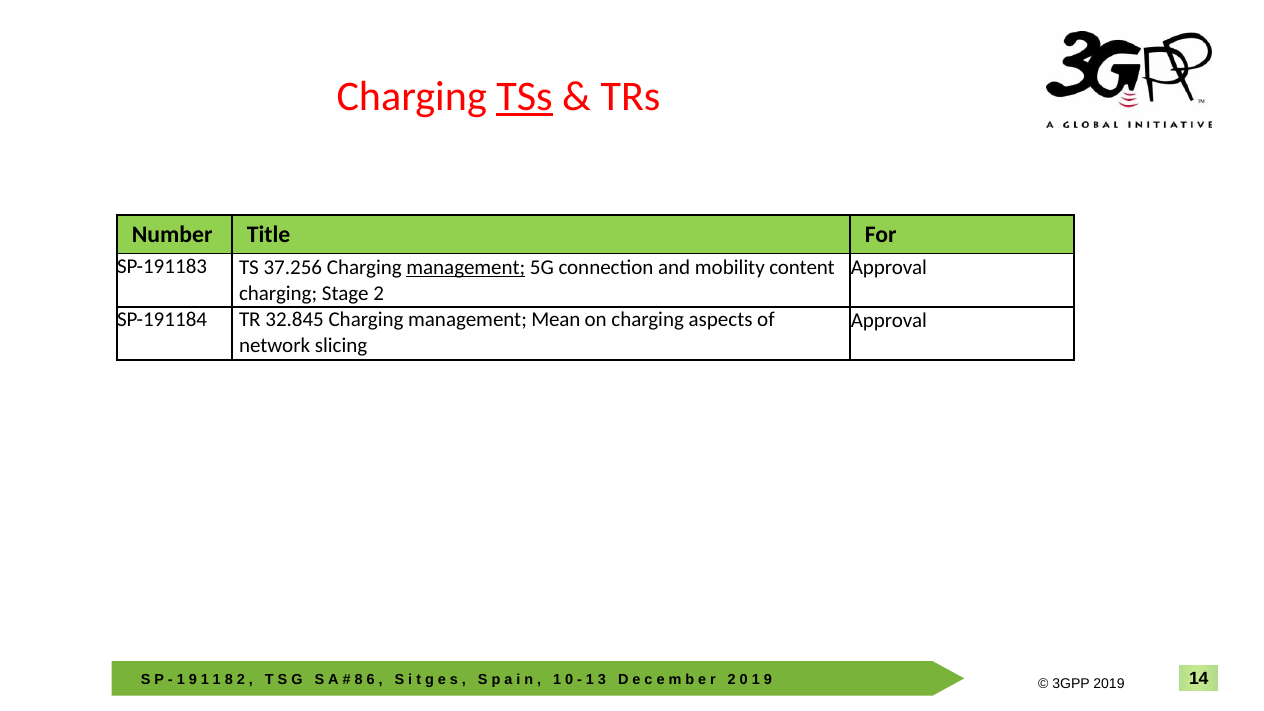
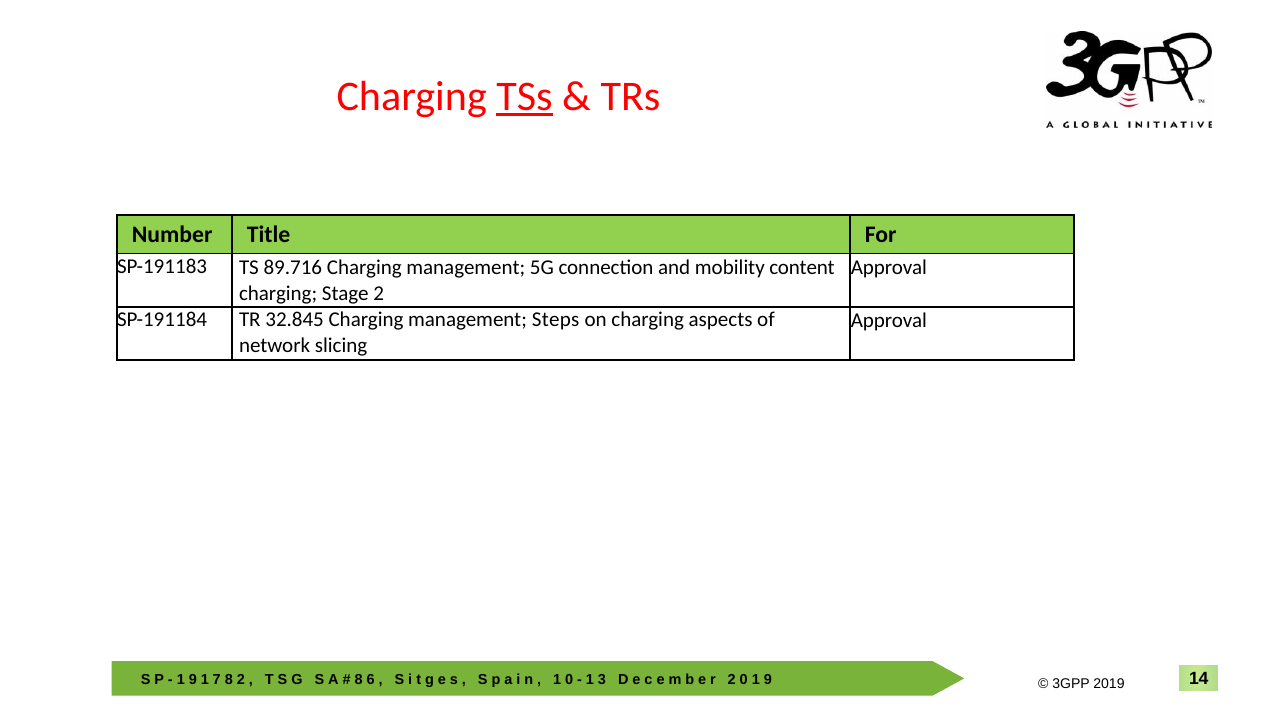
37.256: 37.256 -> 89.716 (293, 267)
management underline: present -> none (466, 267)
Mean: Mean -> Steps (556, 320)
1: 1 -> 7 (217, 680)
